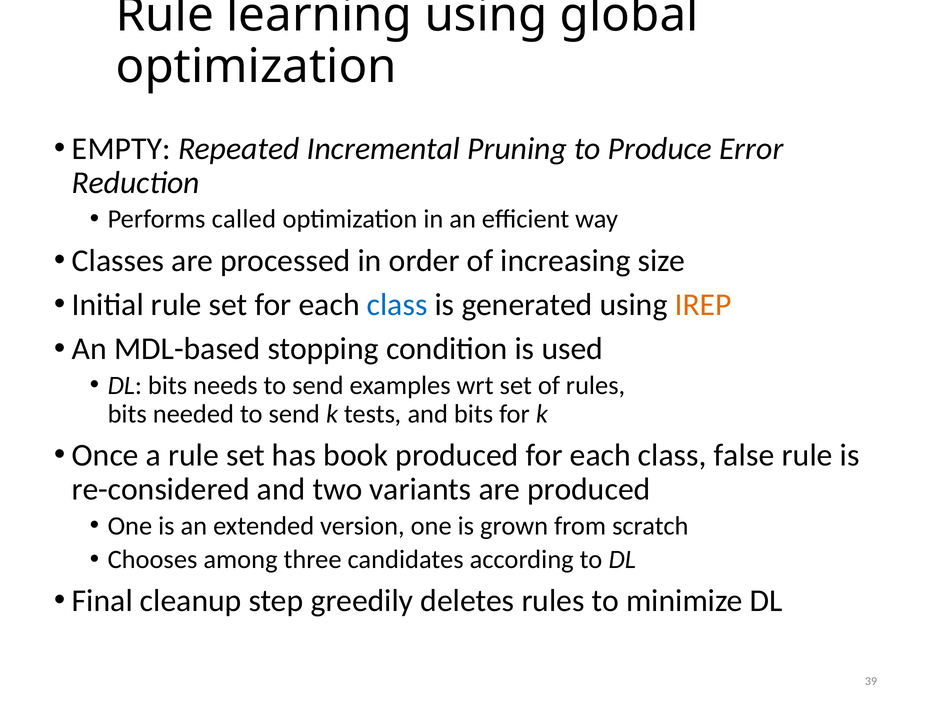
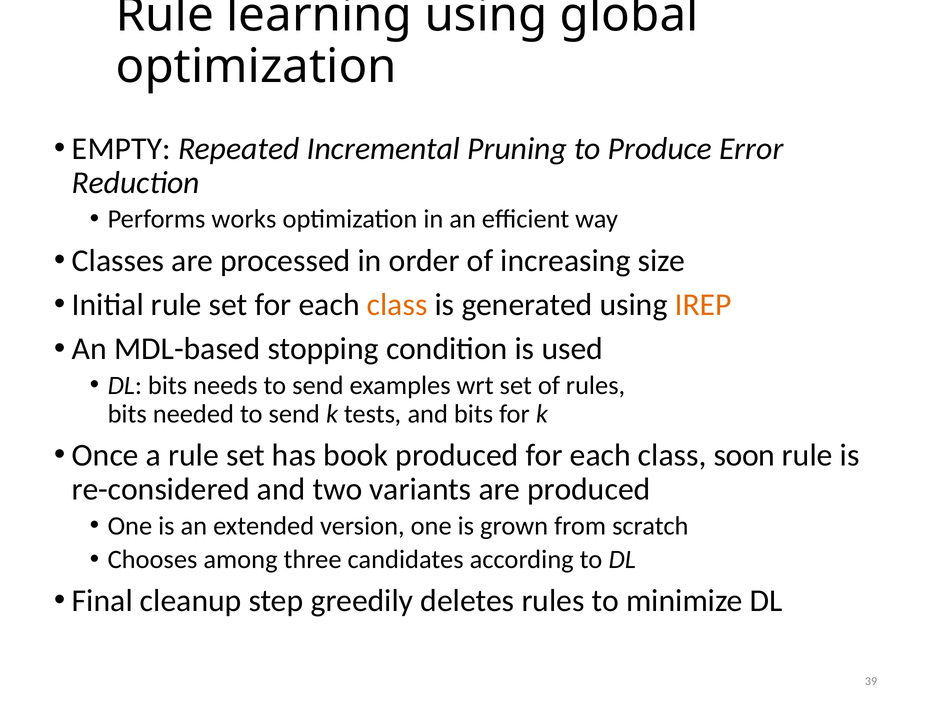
called: called -> works (244, 219)
class colour: blue -> orange (397, 305)
false: false -> soon (744, 455)
